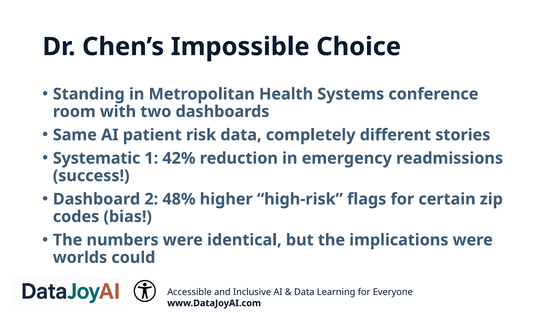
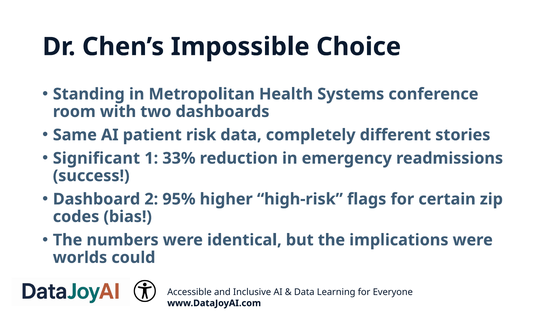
Systematic: Systematic -> Significant (96, 158)
42%: 42% -> 33% (179, 158)
48%: 48% -> 95% (179, 199)
